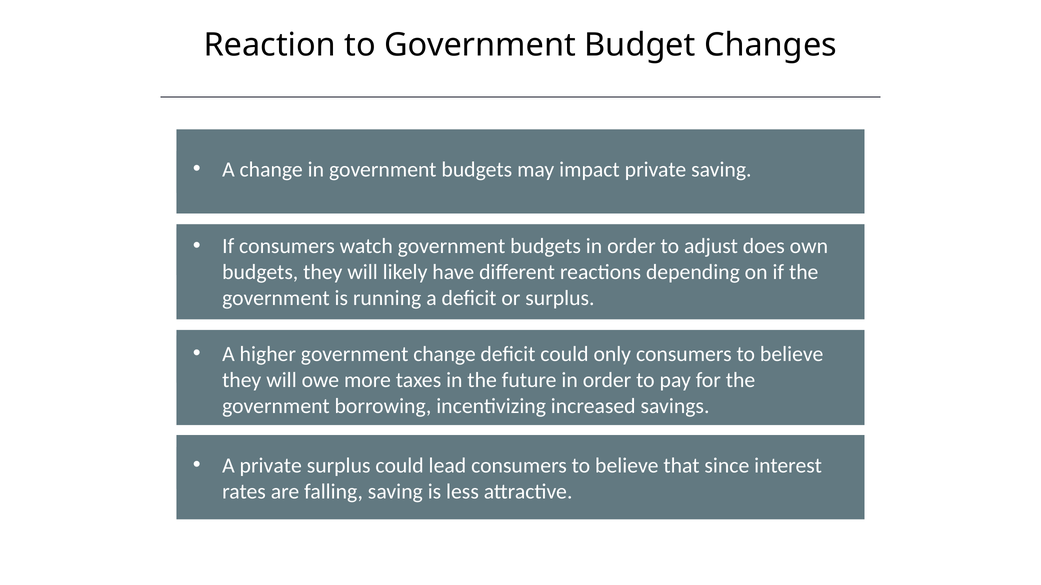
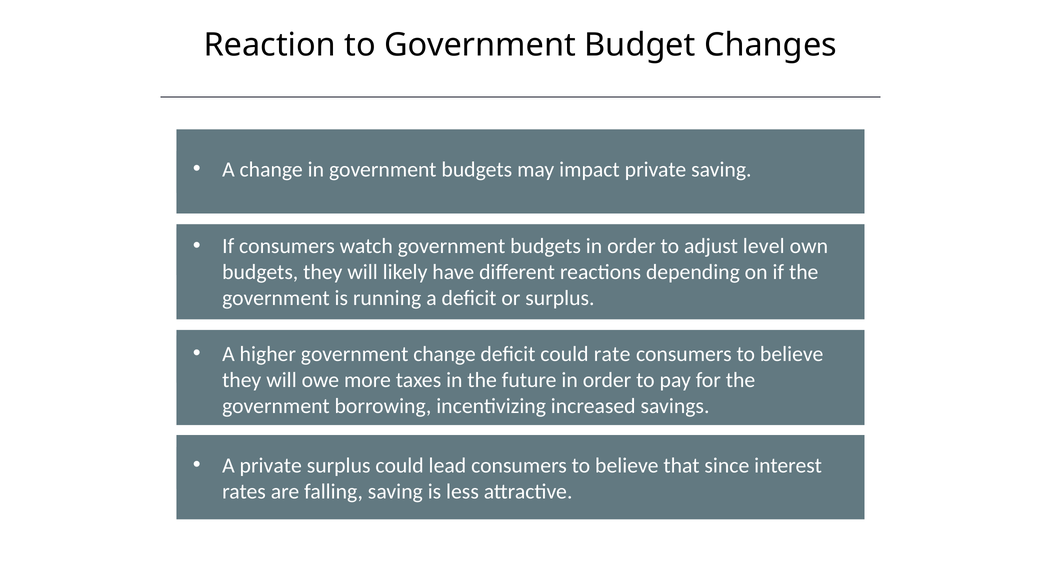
does: does -> level (764, 247)
only: only -> rate (612, 354)
